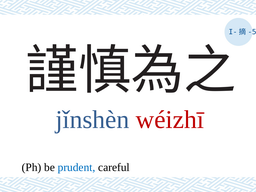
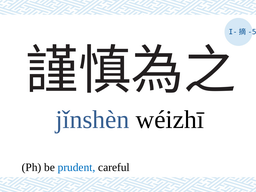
wéizhī colour: red -> black (170, 120)
